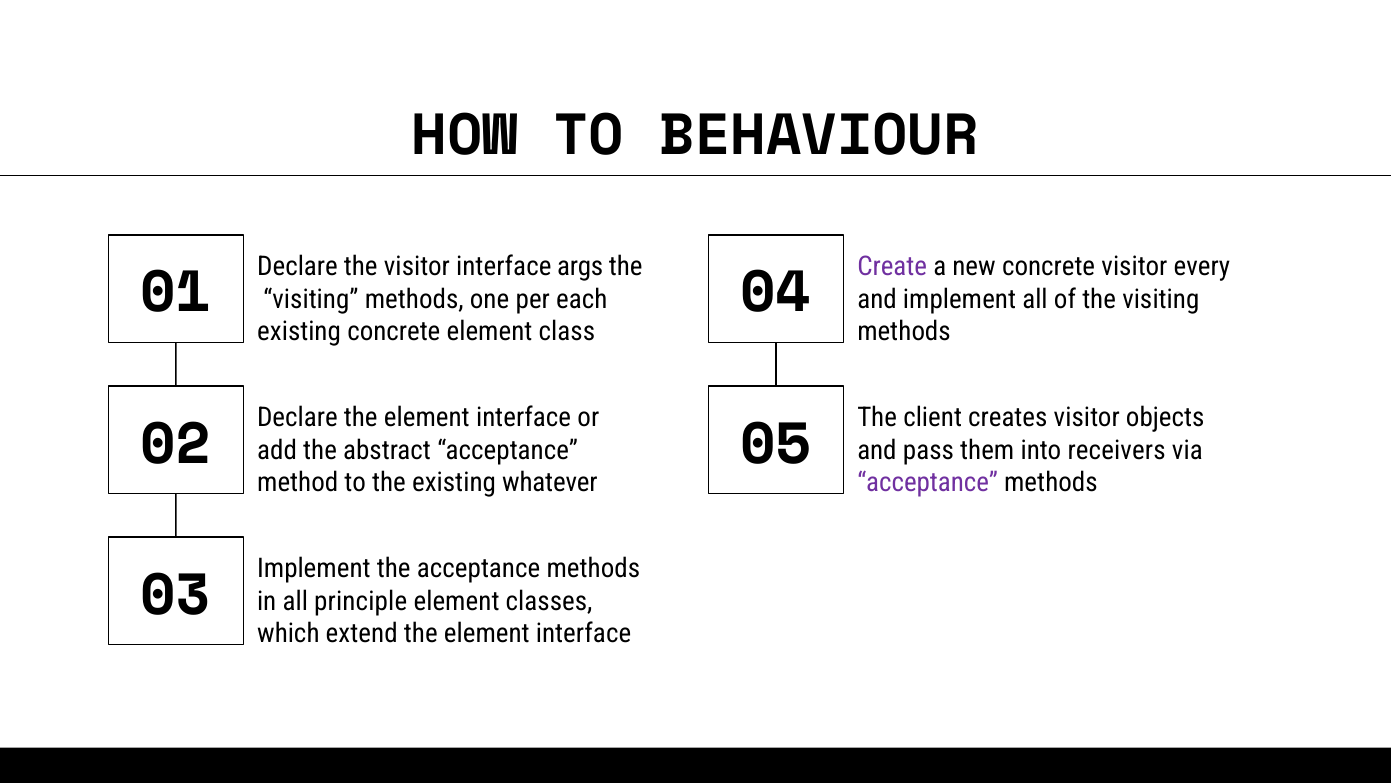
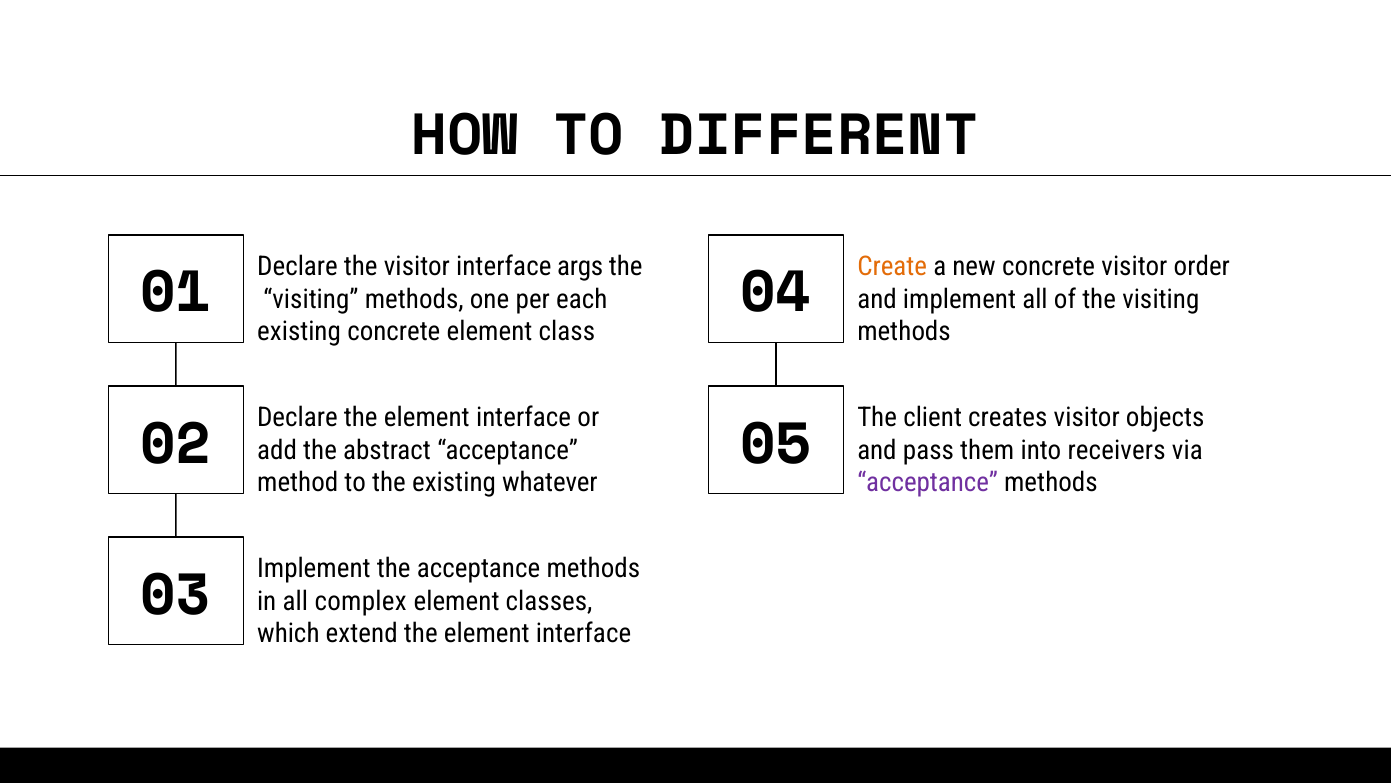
BEHAVIOUR: BEHAVIOUR -> DIFFERENT (819, 135)
Create colour: purple -> orange (892, 267)
every: every -> order (1202, 267)
principle: principle -> complex (361, 601)
